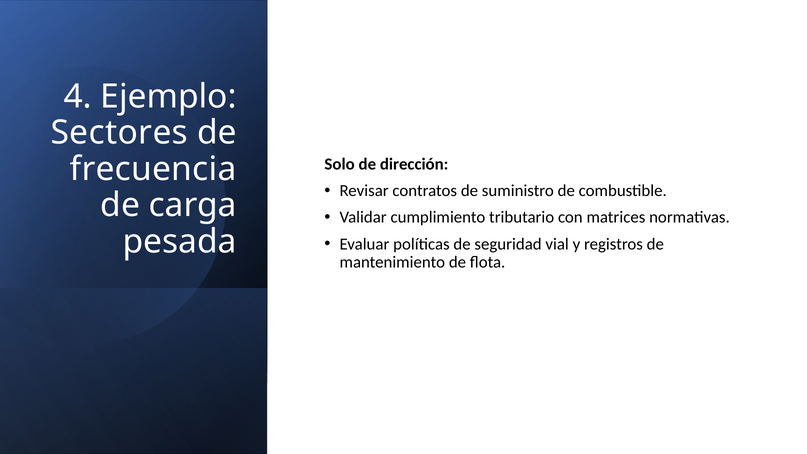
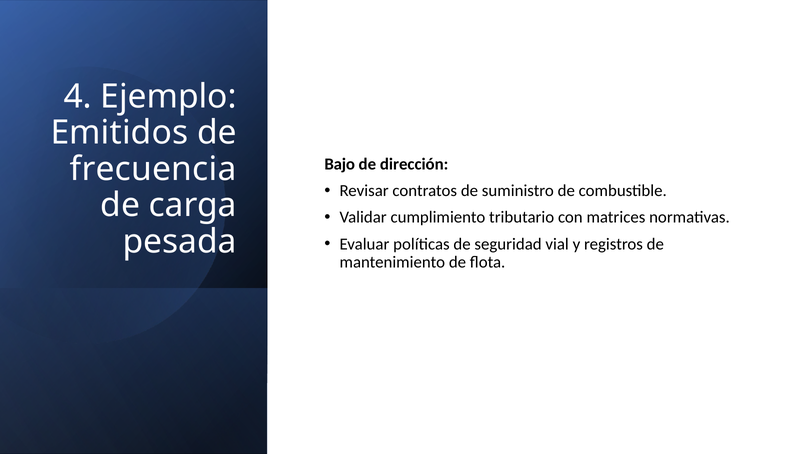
Sectores: Sectores -> Emitidos (119, 133)
Solo: Solo -> Bajo (340, 164)
